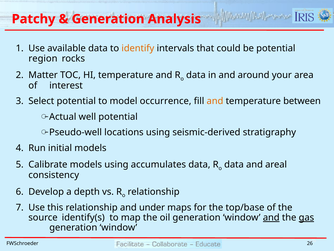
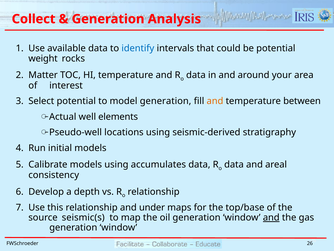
Patchy: Patchy -> Collect (34, 19)
identify colour: orange -> blue (138, 48)
region: region -> weight (43, 58)
model occurrence: occurrence -> generation (166, 101)
well potential: potential -> elements (118, 116)
identify(s: identify(s -> seismic(s (83, 217)
gas underline: present -> none (306, 217)
